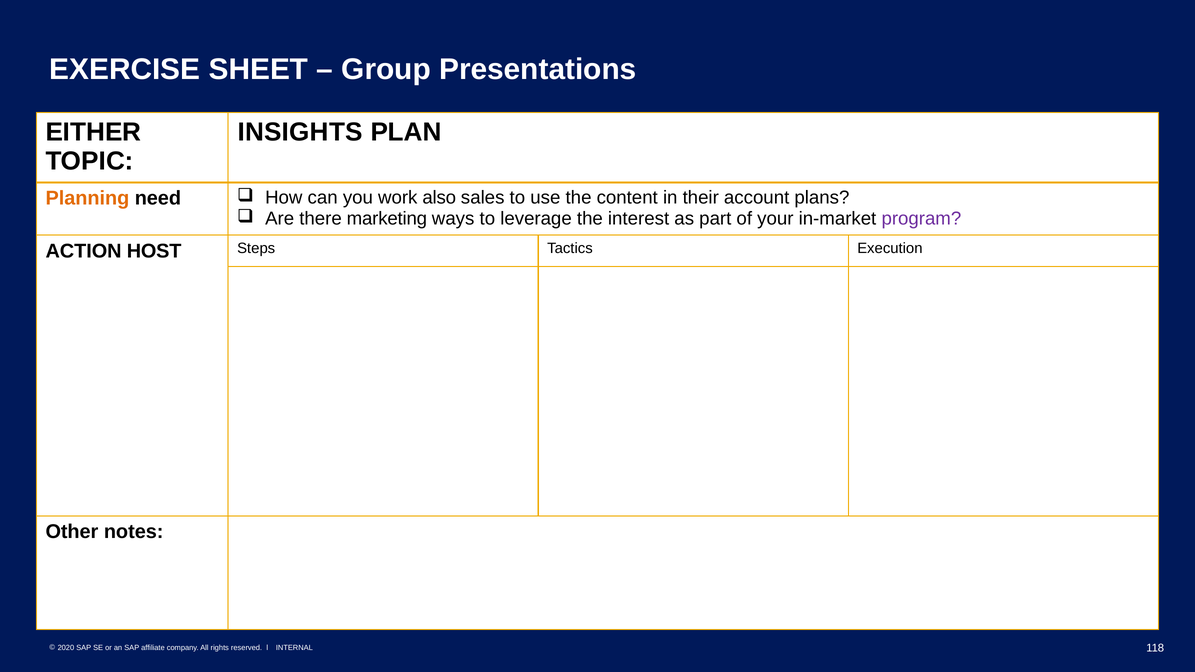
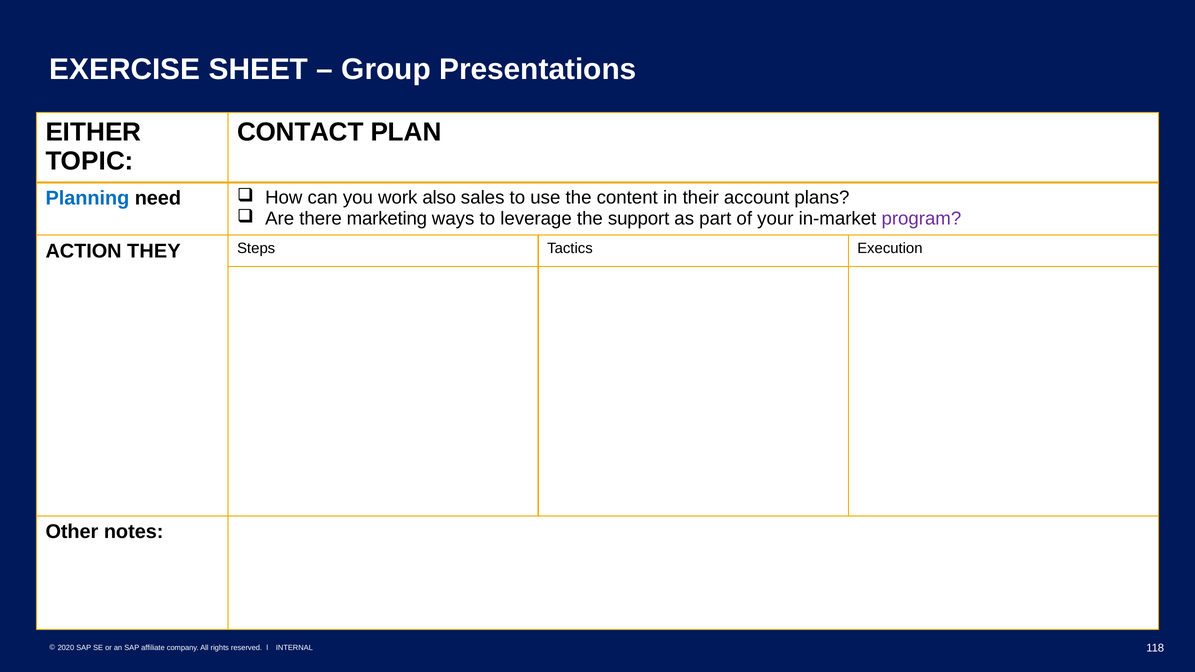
INSIGHTS: INSIGHTS -> CONTACT (300, 132)
Planning colour: orange -> blue (87, 198)
interest: interest -> support (639, 219)
HOST: HOST -> THEY (154, 251)
